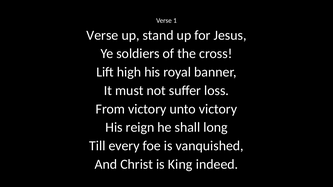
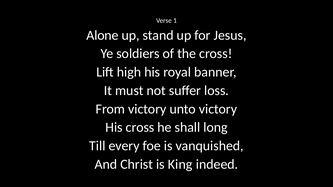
Verse: Verse -> Alone (102, 35)
His reign: reign -> cross (140, 128)
